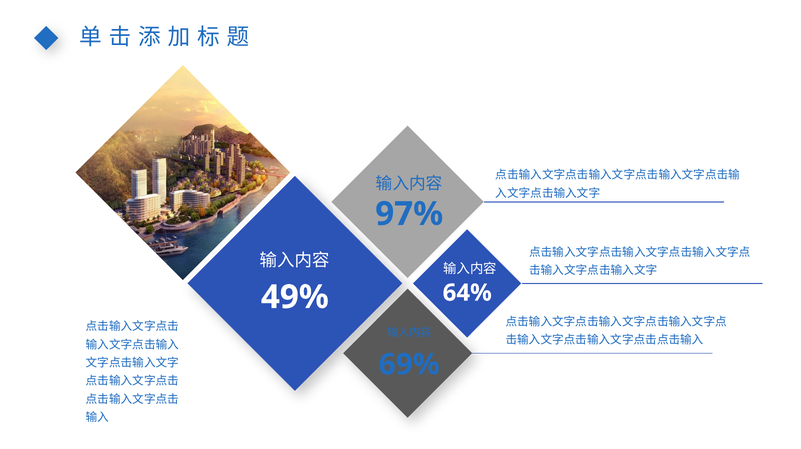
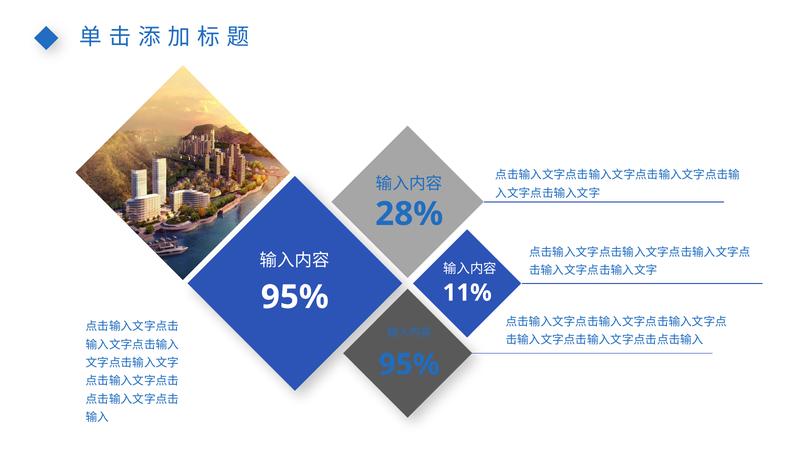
97%: 97% -> 28% (409, 214)
64%: 64% -> 11% (467, 293)
49%: 49% -> 95% (295, 297)
69%: 69% -> 95% (409, 364)
